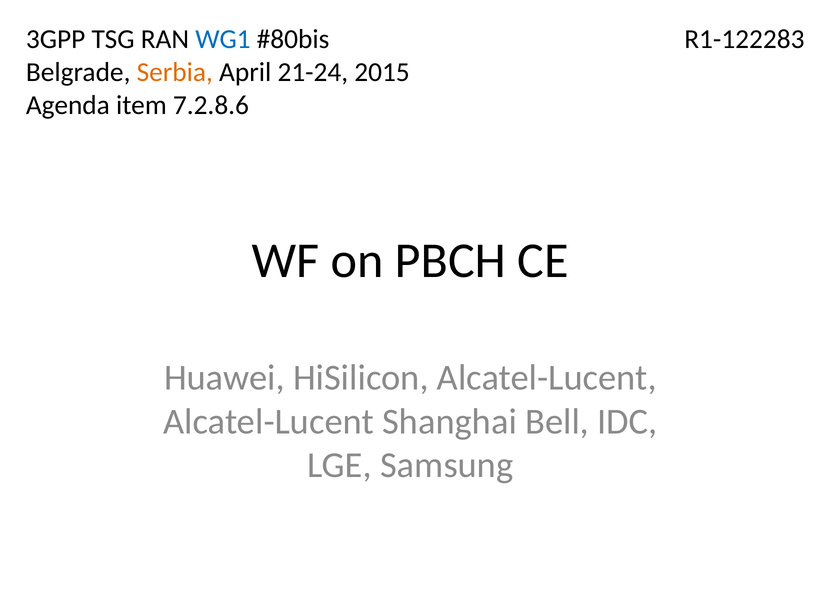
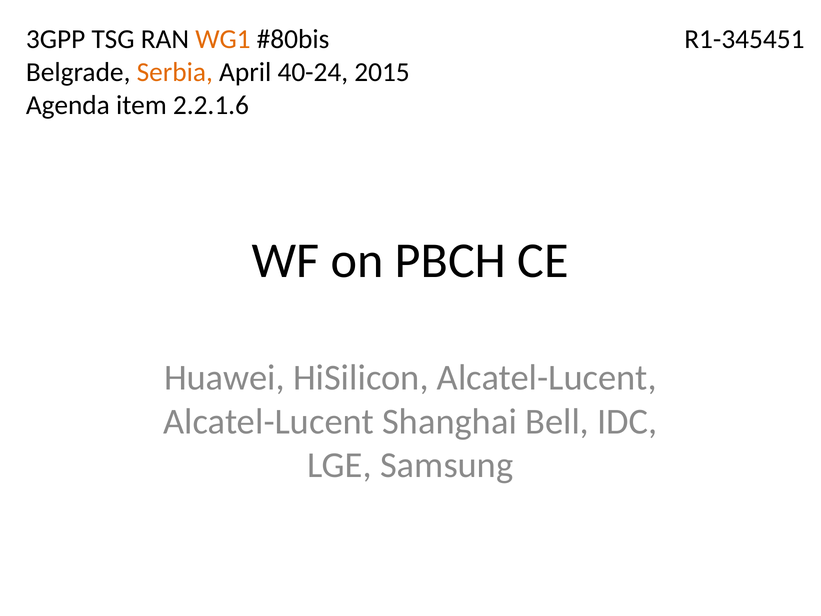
WG1 colour: blue -> orange (223, 39)
R1-122283: R1-122283 -> R1-345451 (744, 39)
21-24: 21-24 -> 40-24 (313, 72)
7.2.8.6: 7.2.8.6 -> 2.2.1.6 (211, 105)
